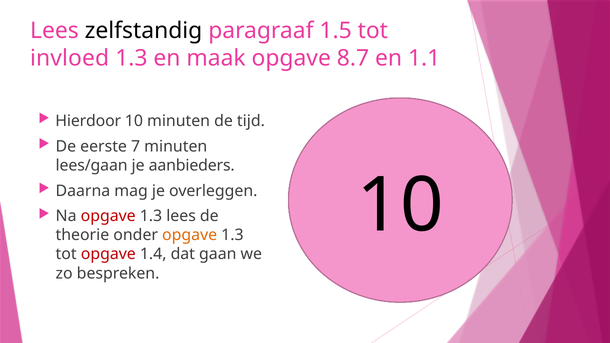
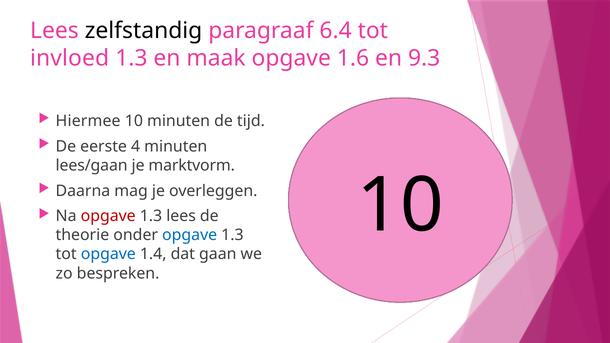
1.5: 1.5 -> 6.4 (336, 31)
8.7: 8.7 -> 1.6 (353, 58)
1.1: 1.1 -> 9.3 (424, 58)
Hierdoor: Hierdoor -> Hiermee (88, 121)
7: 7 -> 4 (136, 146)
aanbieders: aanbieders -> marktvorm (192, 165)
opgave colour: orange -> blue (190, 235)
opgave colour: red -> blue (108, 254)
